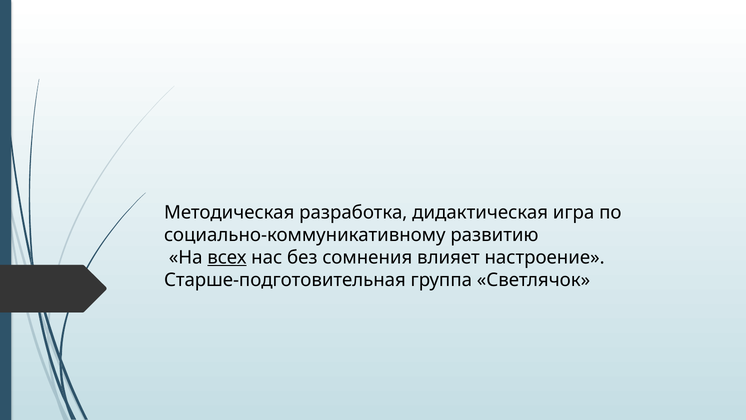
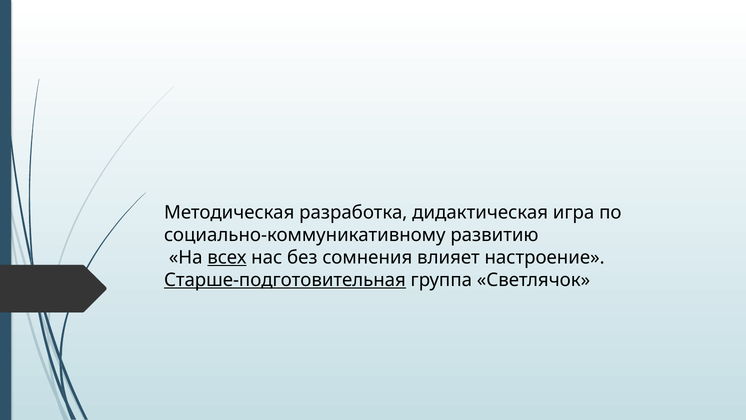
Старше-подготовительная underline: none -> present (285, 280)
